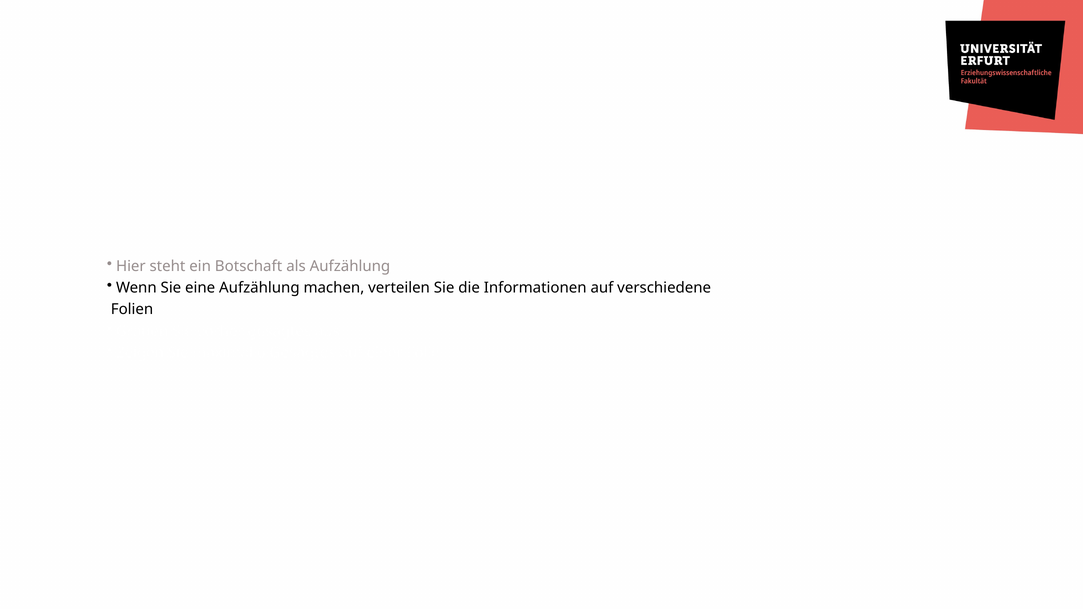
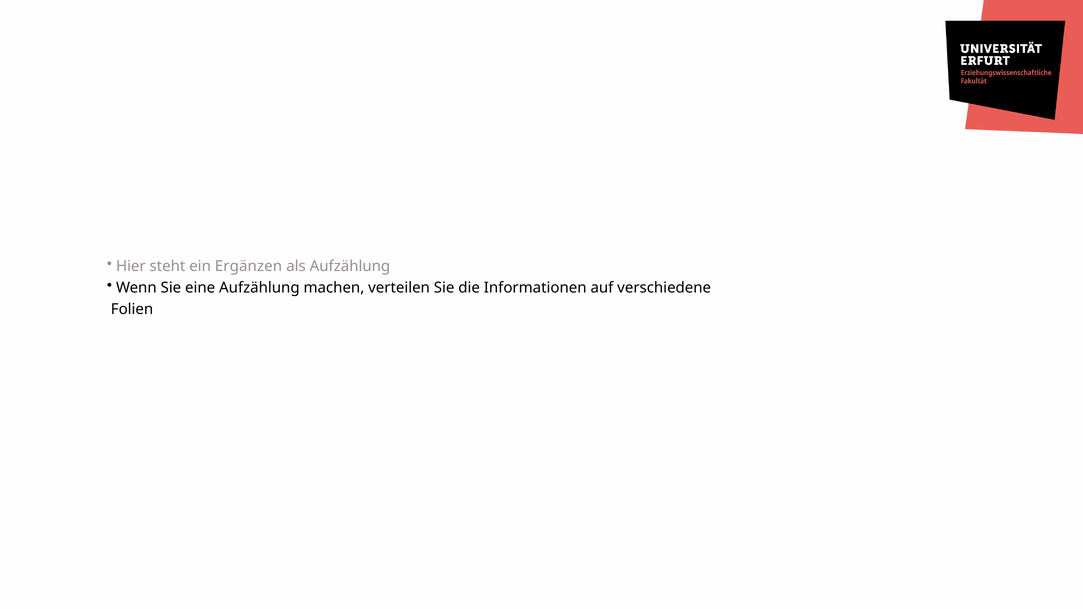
Botschaft: Botschaft -> Ergänzen (248, 266)
